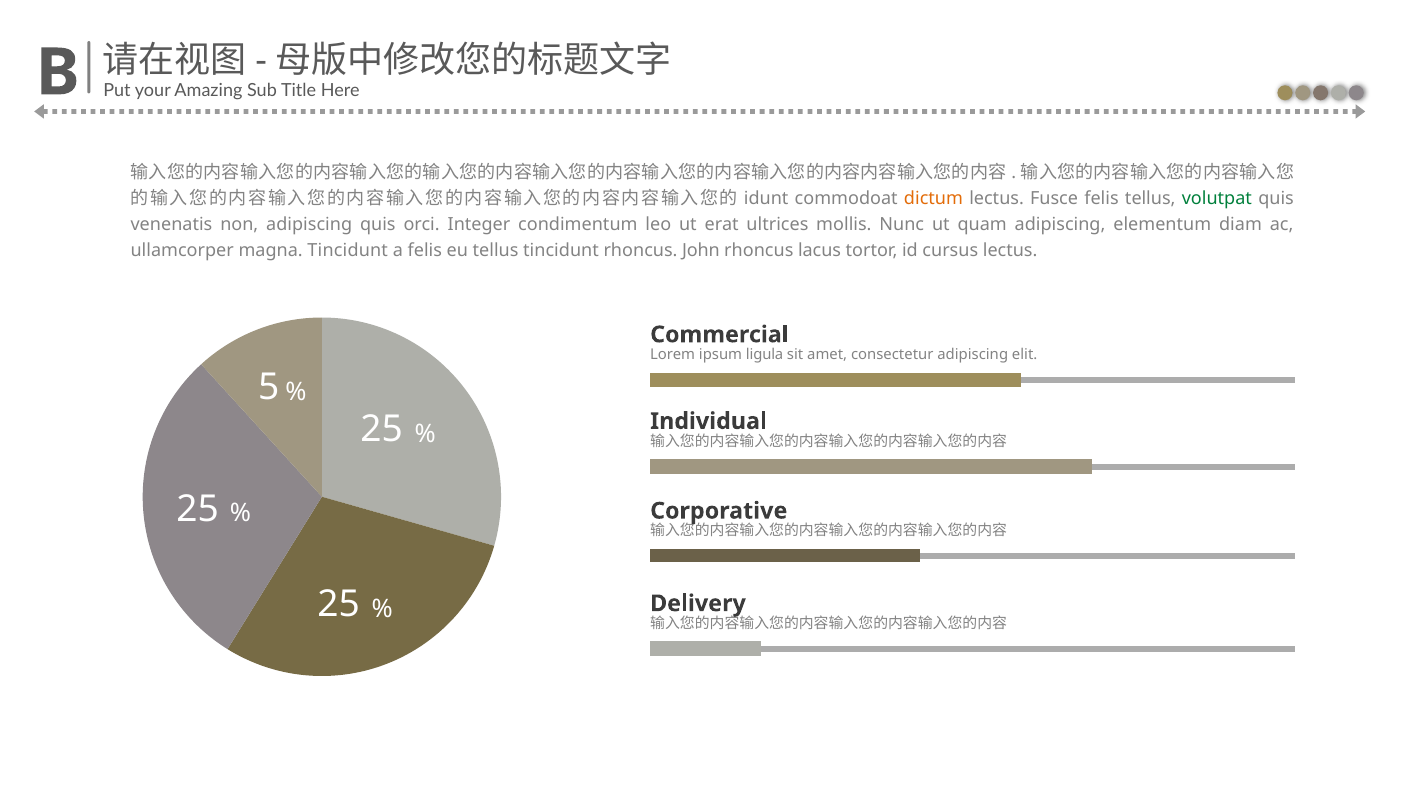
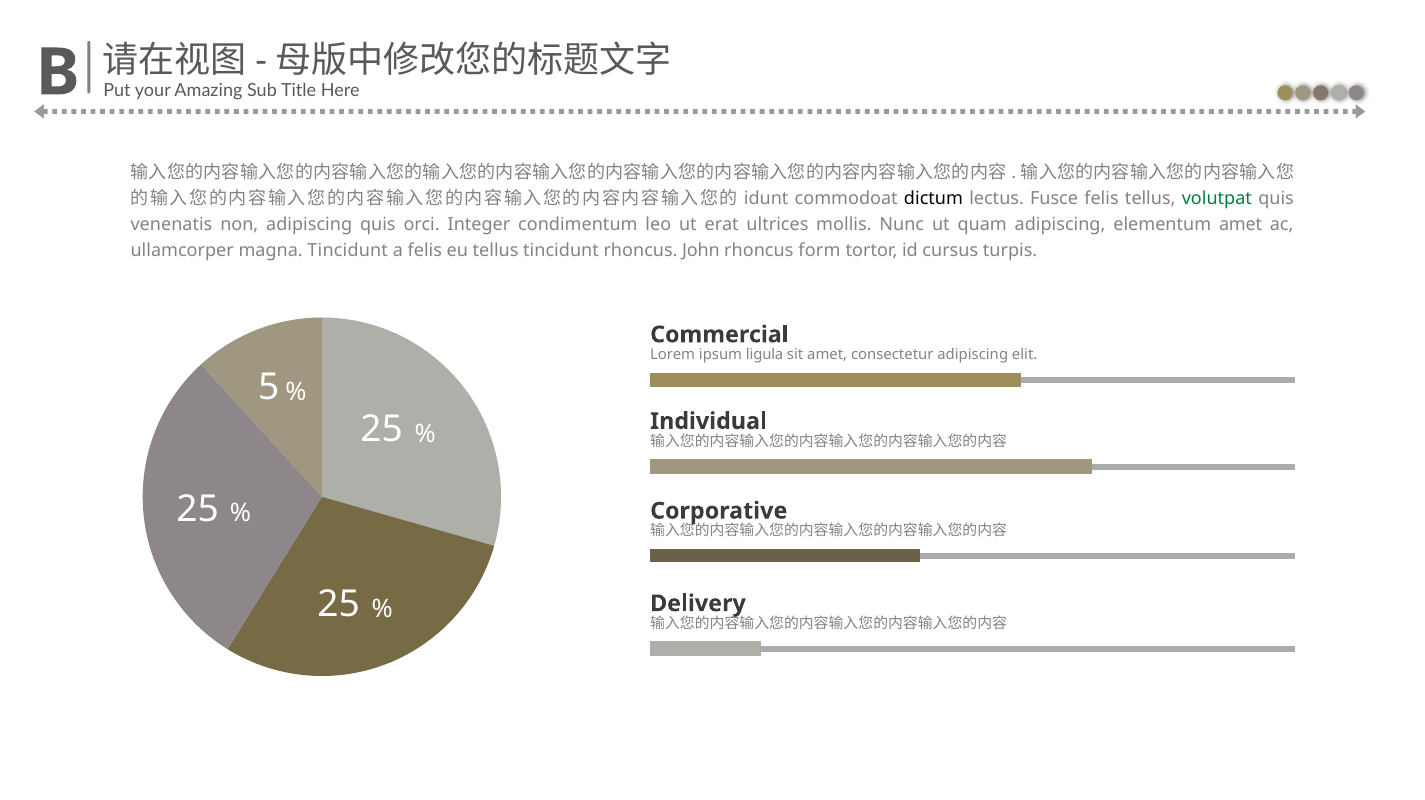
dictum colour: orange -> black (933, 199)
elementum diam: diam -> amet (1241, 225)
lacus: lacus -> form (819, 251)
cursus lectus: lectus -> turpis (1010, 251)
